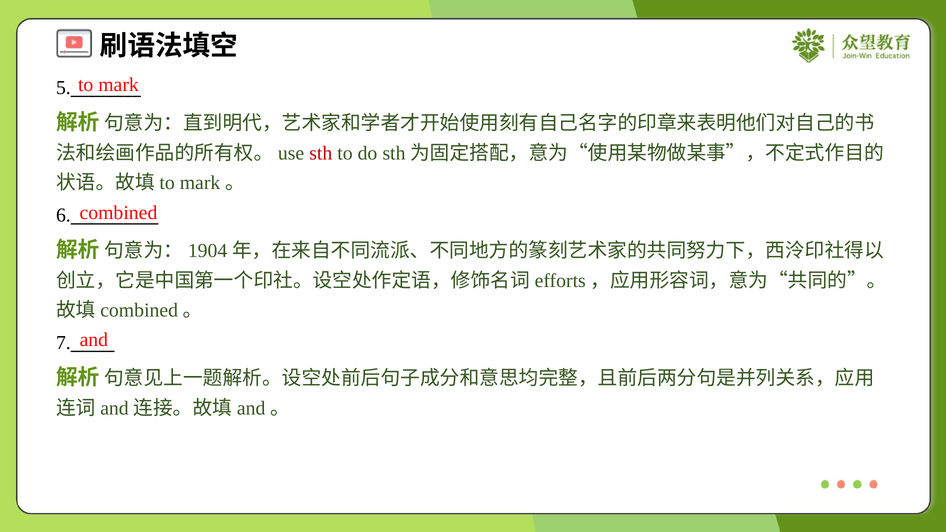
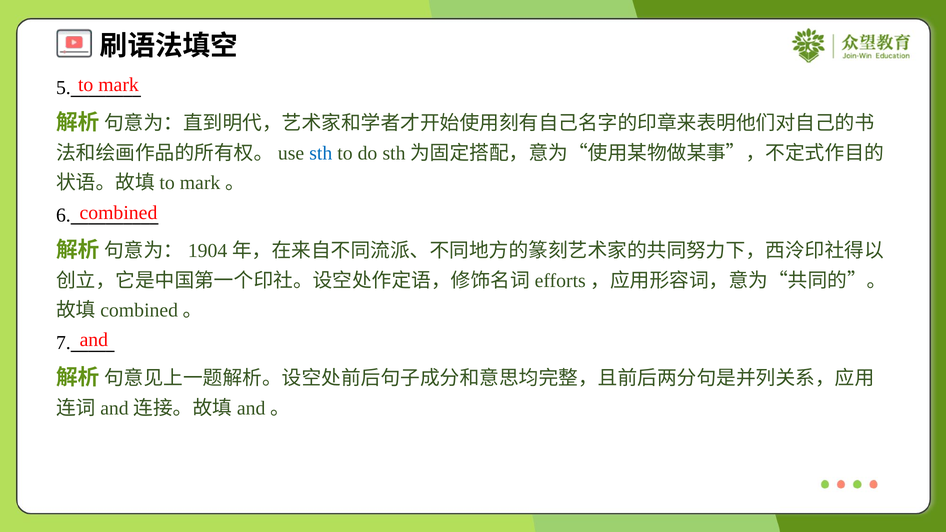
sth colour: red -> blue (321, 153)
